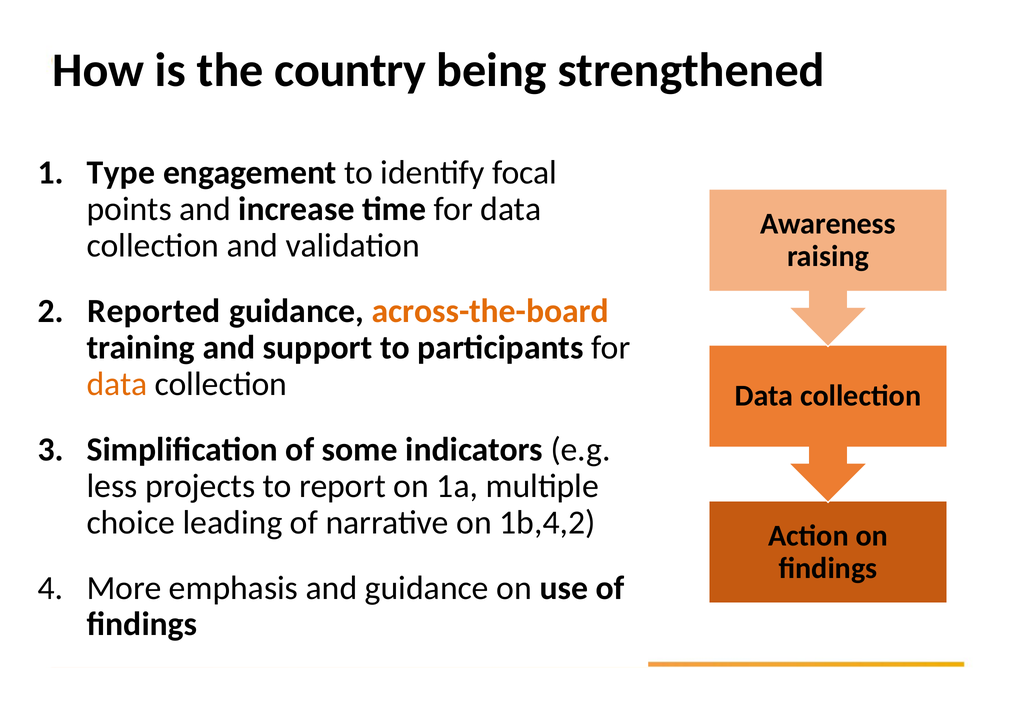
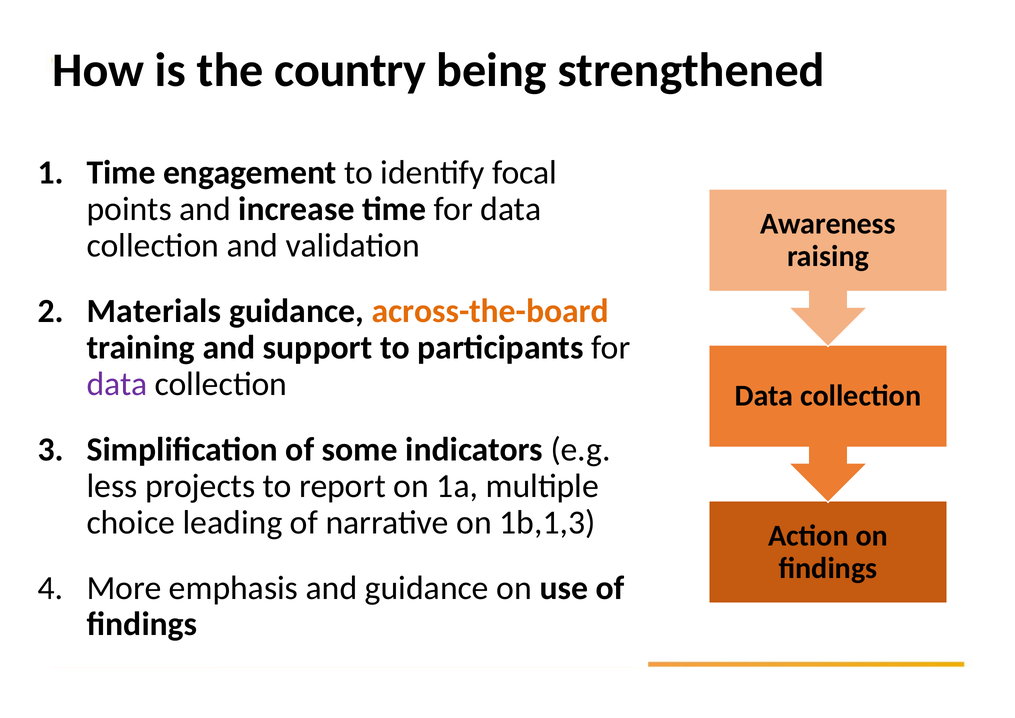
Type: Type -> Time (121, 173)
Reported: Reported -> Materials (154, 311)
data colour: orange -> purple (117, 384)
1b,4,2: 1b,4,2 -> 1b,1,3 (547, 522)
